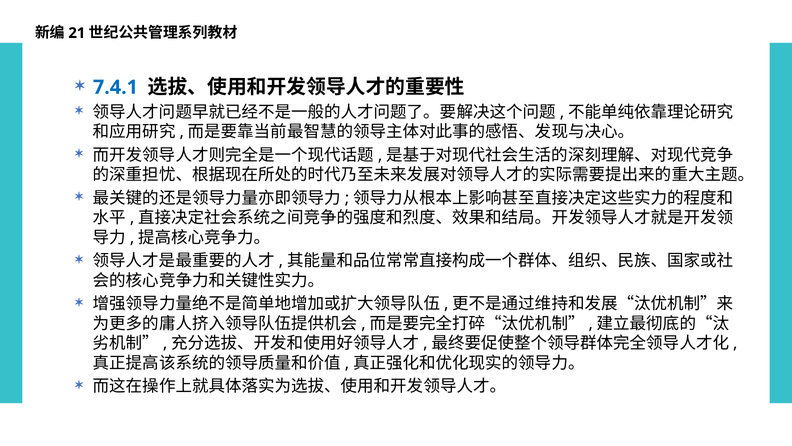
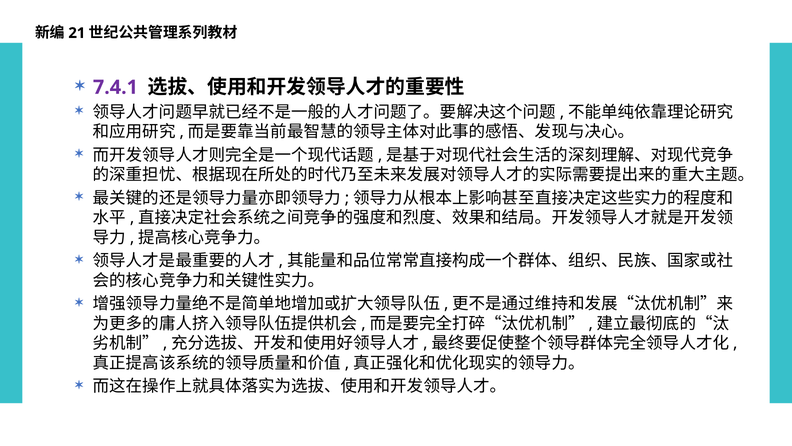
7.4.1 colour: blue -> purple (115, 87)
